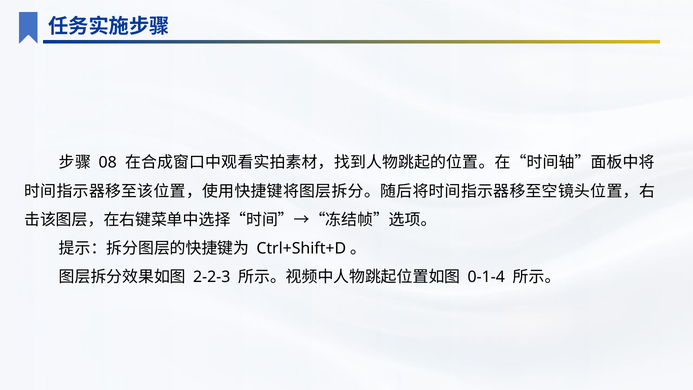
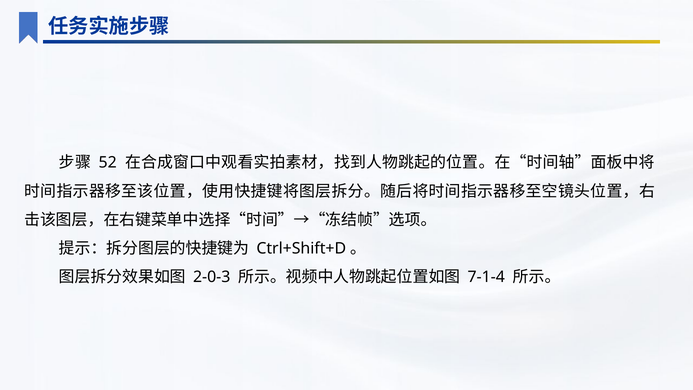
08: 08 -> 52 (108, 163)
2-2-3: 2-2-3 -> 2-0-3 (212, 277)
0-1-4: 0-1-4 -> 7-1-4 (486, 277)
